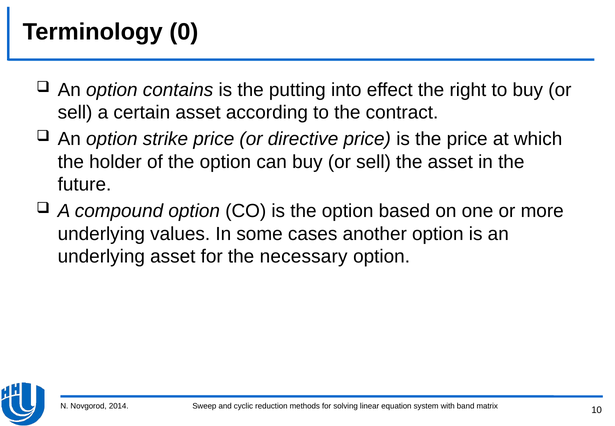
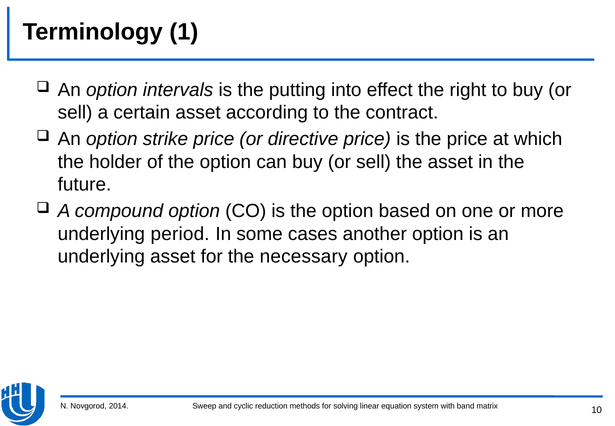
0: 0 -> 1 (184, 32)
contains: contains -> intervals (178, 90)
values: values -> period (180, 234)
